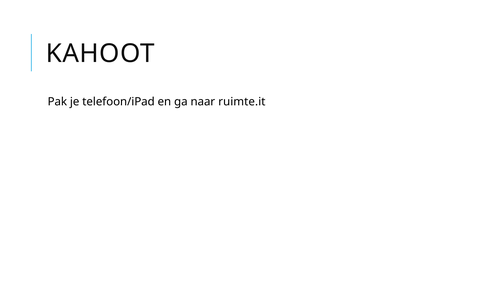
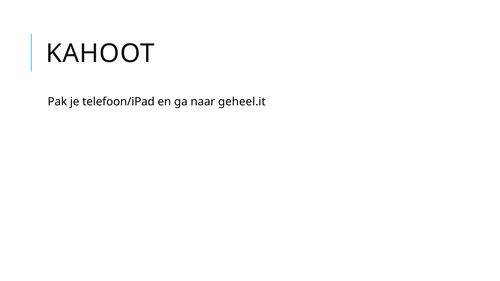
ruimte.it: ruimte.it -> geheel.it (242, 102)
